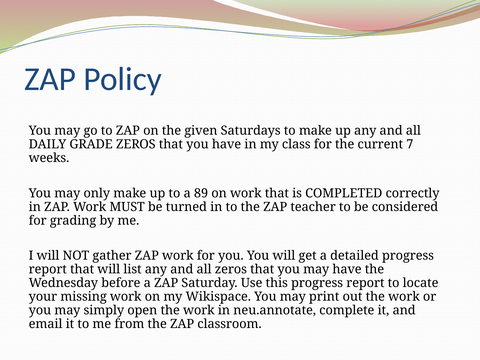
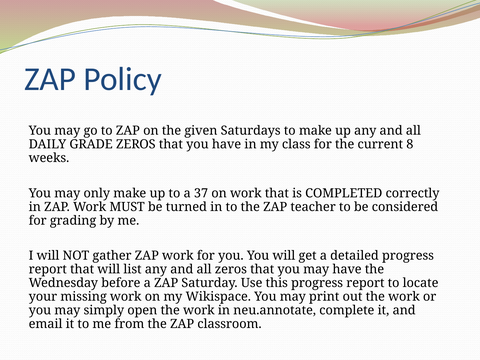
7: 7 -> 8 (410, 144)
89: 89 -> 37 (201, 193)
